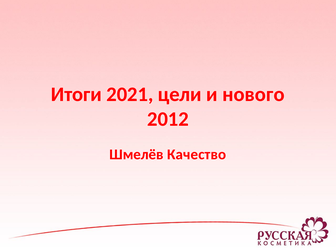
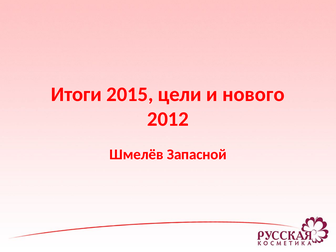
2021: 2021 -> 2015 (130, 94)
Качество: Качество -> Запасной (197, 154)
